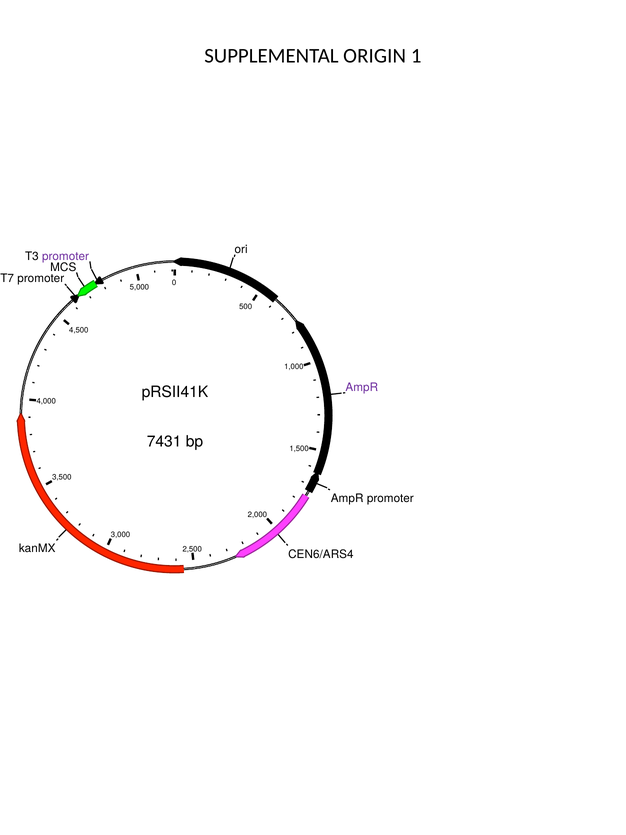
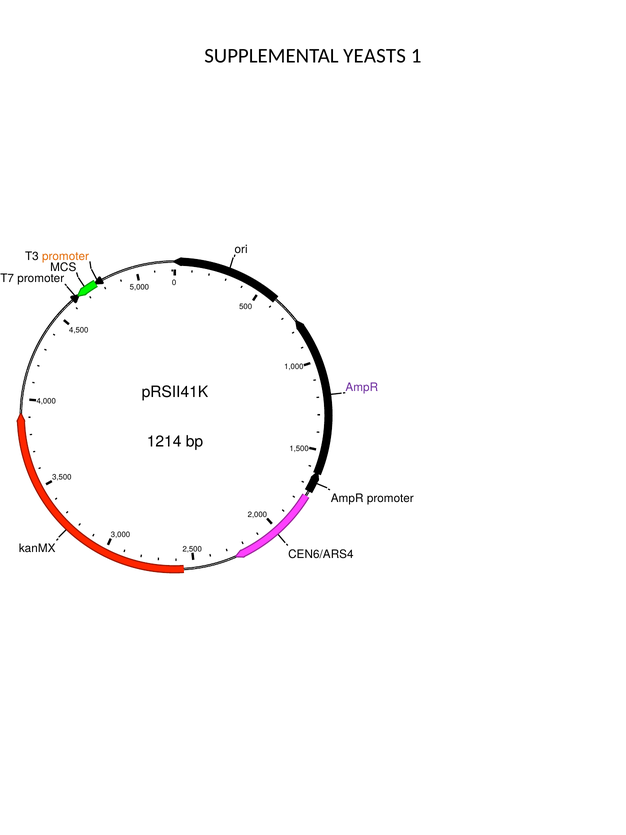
ORIGIN: ORIGIN -> YEASTS (375, 56)
promoter colour: purple -> orange (66, 256)
7431: 7431 -> 1214 (164, 441)
